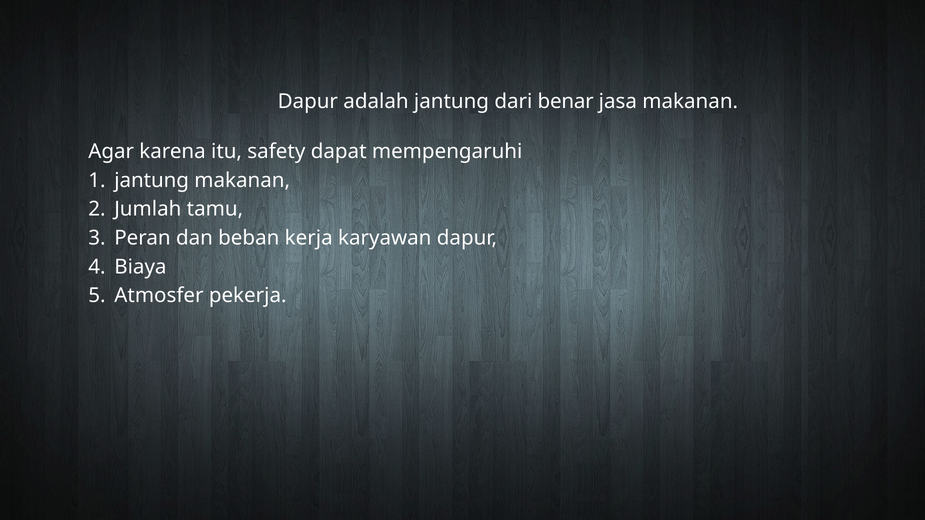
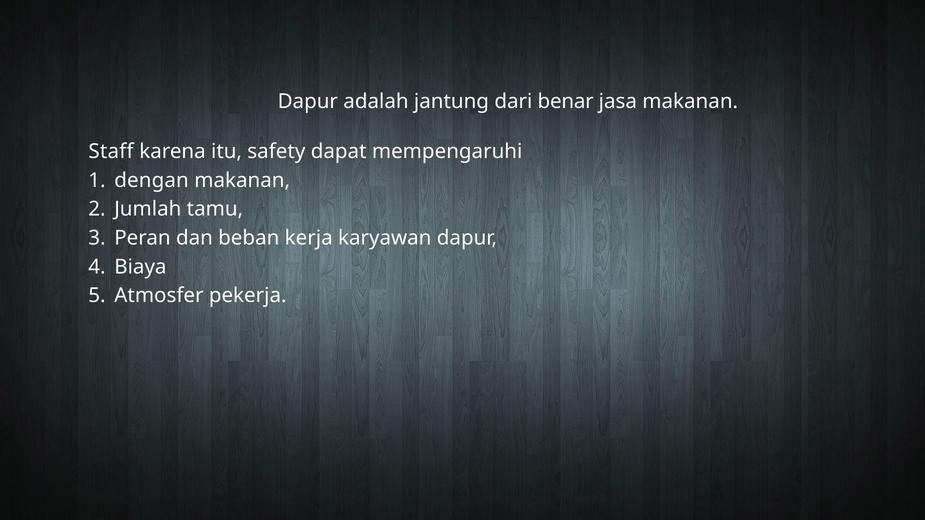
Agar: Agar -> Staff (111, 152)
jantung: jantung -> dengan (152, 181)
